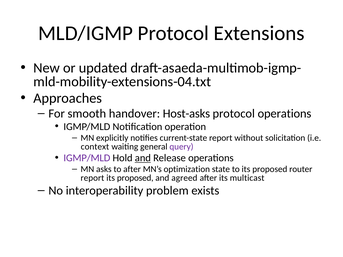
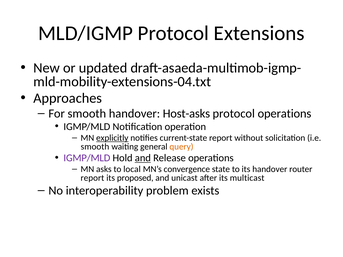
explicitly underline: none -> present (112, 138)
context: context -> smooth (95, 147)
query colour: purple -> orange (181, 147)
to after: after -> local (132, 169)
optimization: optimization -> convergence (187, 169)
to its proposed: proposed -> handover (270, 169)
agreed: agreed -> unicast (184, 178)
